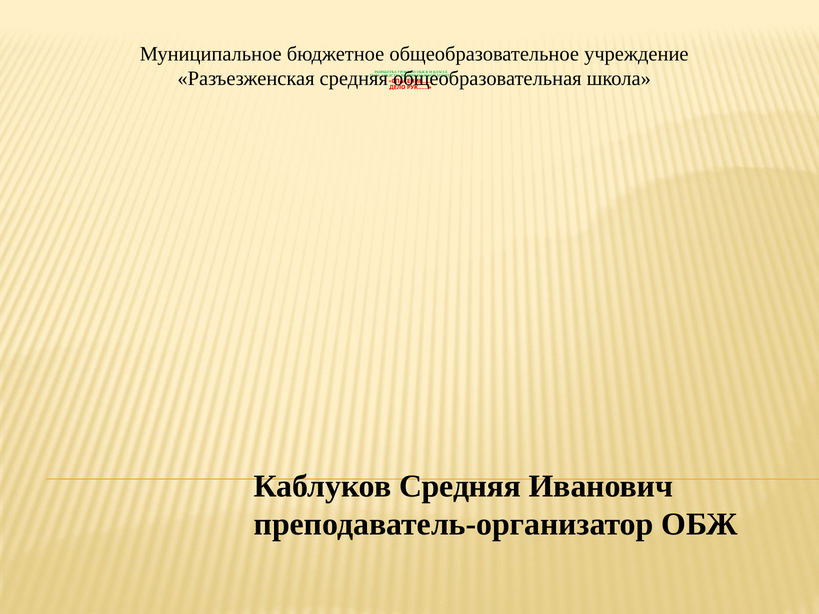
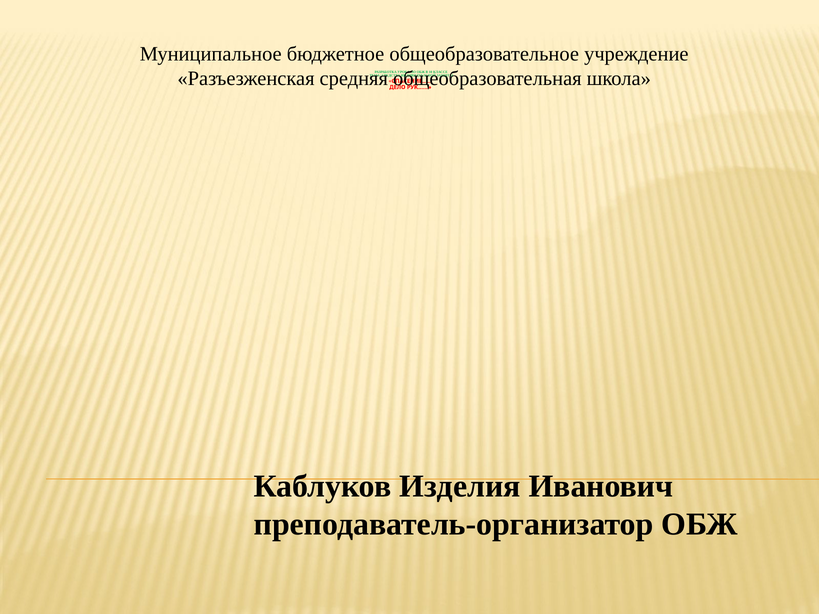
Каблуков Средняя: Средняя -> Изделия (460, 486)
